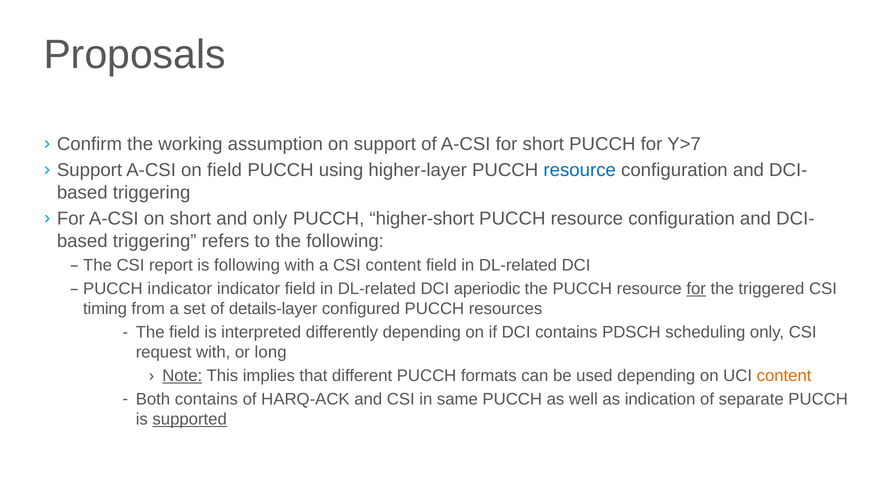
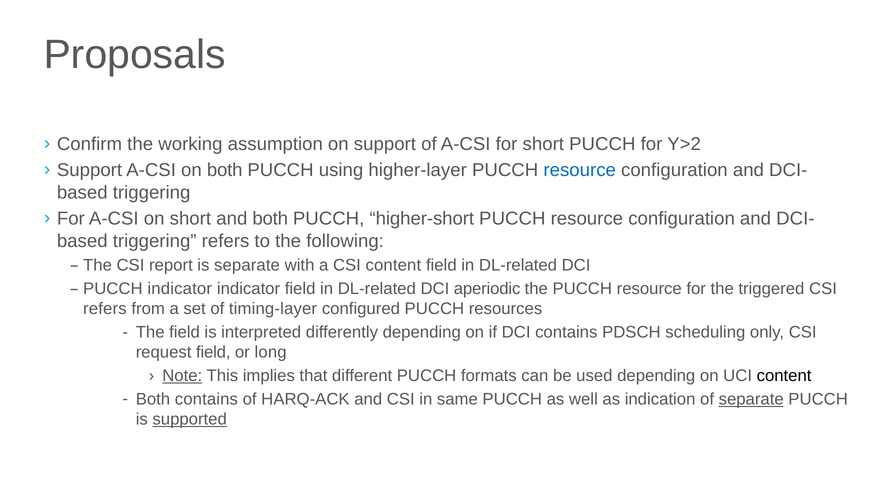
Y>7: Y>7 -> Y>2 (684, 144)
on field: field -> both (225, 170)
and only: only -> both (270, 219)
is following: following -> separate (247, 266)
for underline: present -> none (696, 289)
timing: timing -> refers (105, 309)
details-layer: details-layer -> timing-layer (273, 309)
request with: with -> field (213, 353)
content colour: orange -> black (784, 376)
separate underline: none -> present (751, 399)
